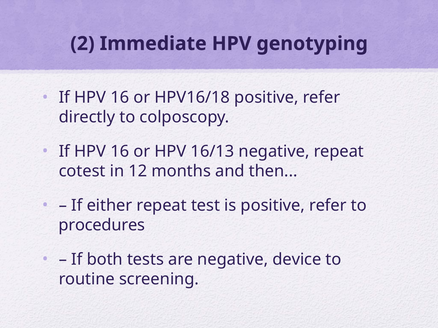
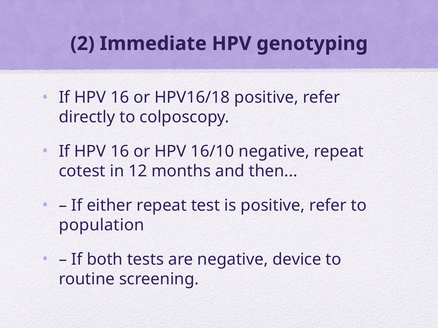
16/13: 16/13 -> 16/10 (213, 152)
procedures: procedures -> population (102, 225)
